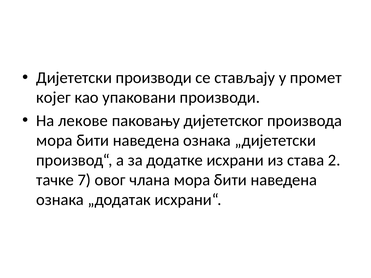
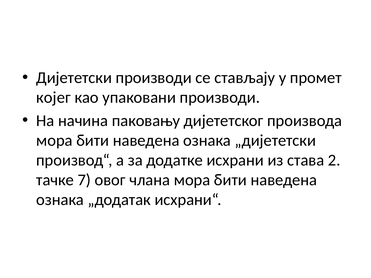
лекове: лекове -> начина (83, 121)
